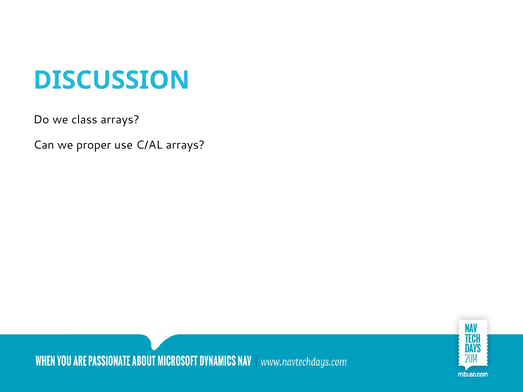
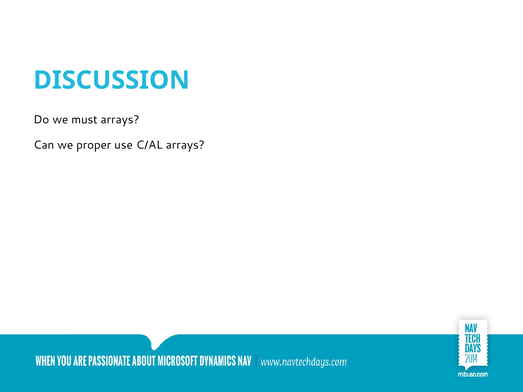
class: class -> must (84, 120)
